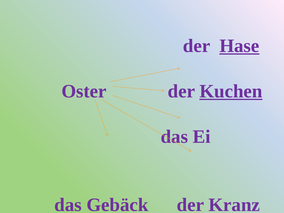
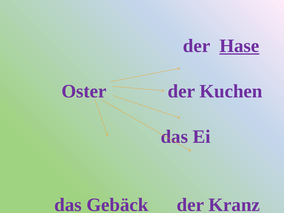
Kuchen underline: present -> none (231, 91)
